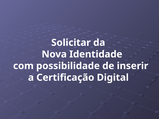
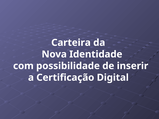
Solicitar: Solicitar -> Carteira (71, 43)
